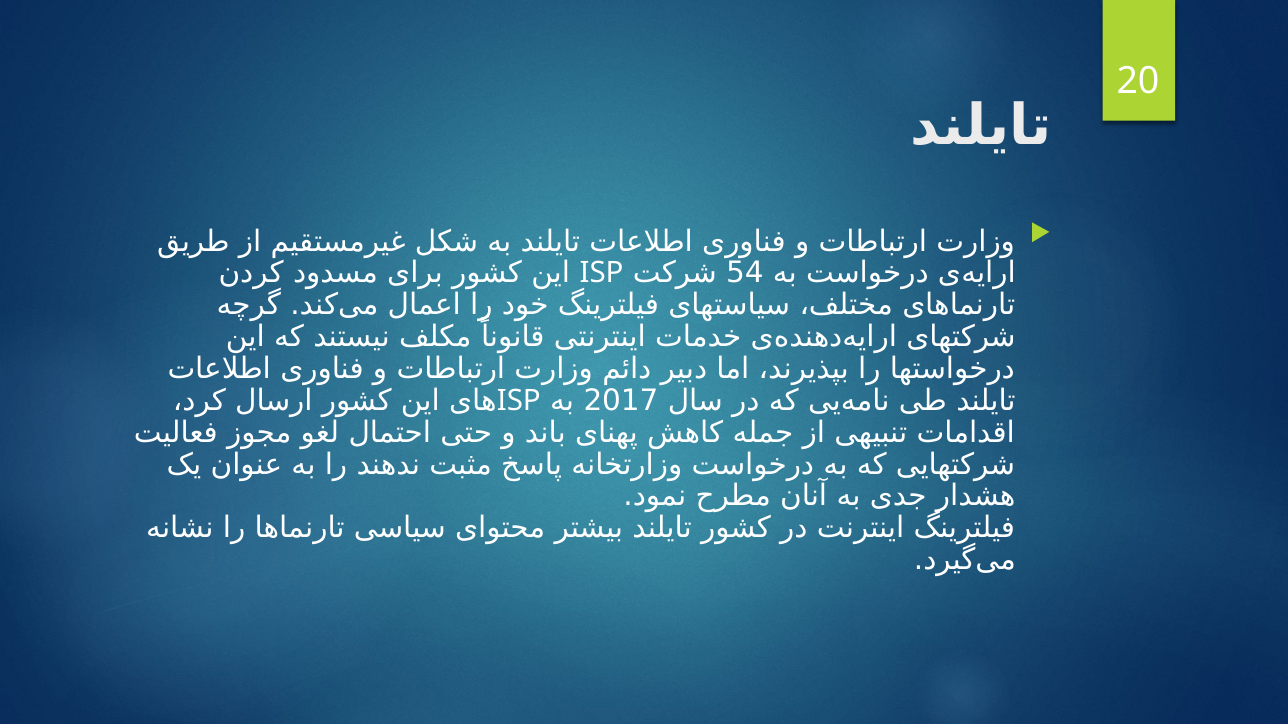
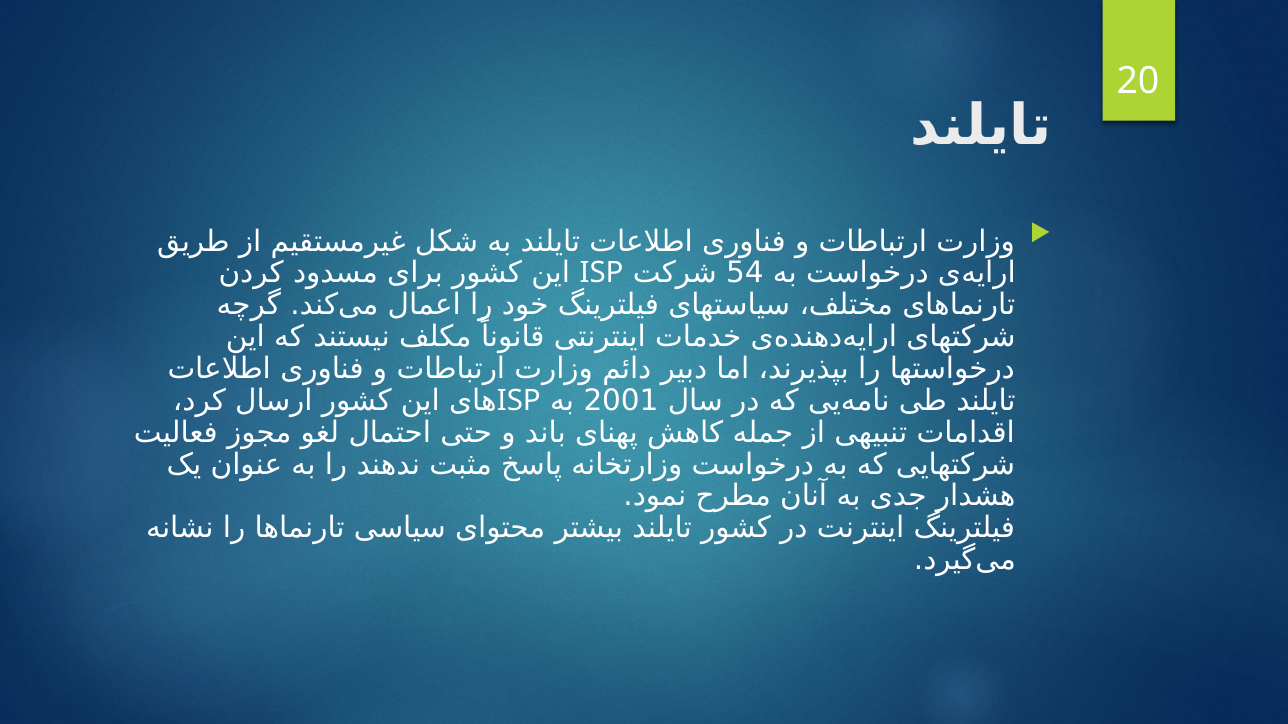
2017: 2017 -> 2001 (621, 401)
